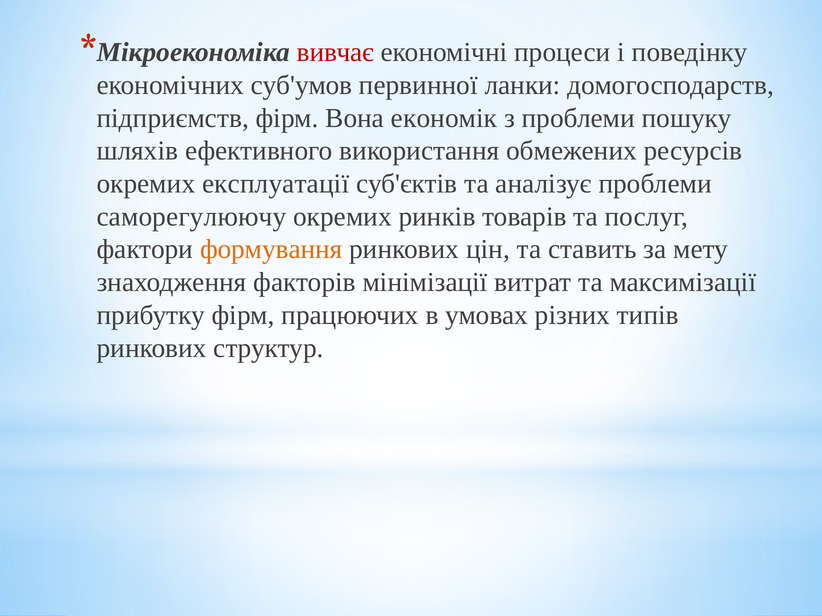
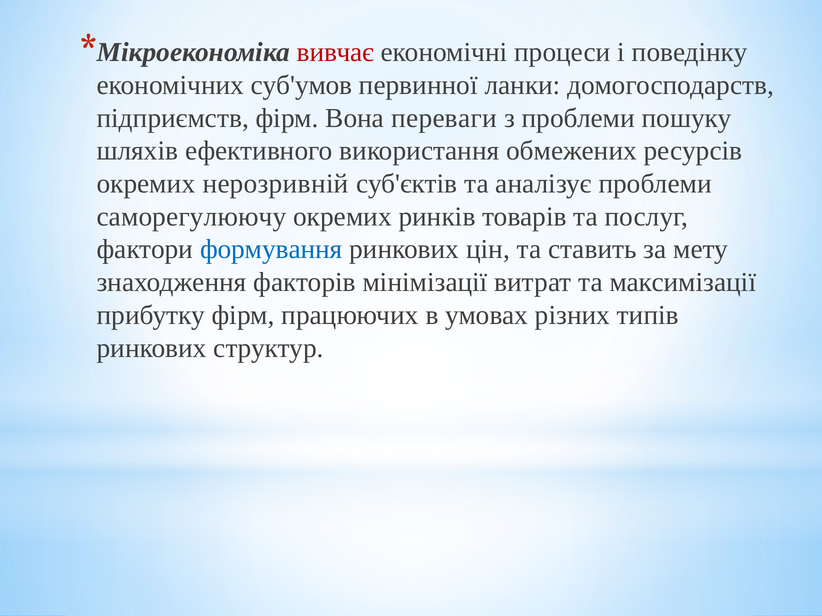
економік: економік -> переваги (444, 118)
експлуатації: експлуатації -> нерозривній (276, 184)
формування colour: orange -> blue (271, 250)
